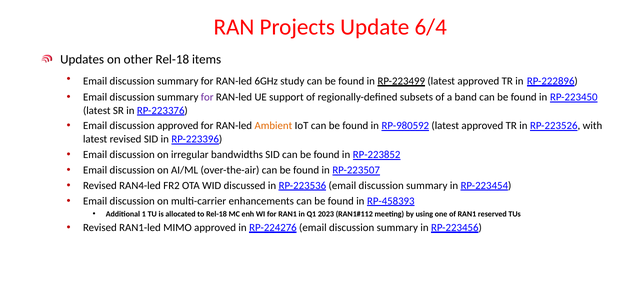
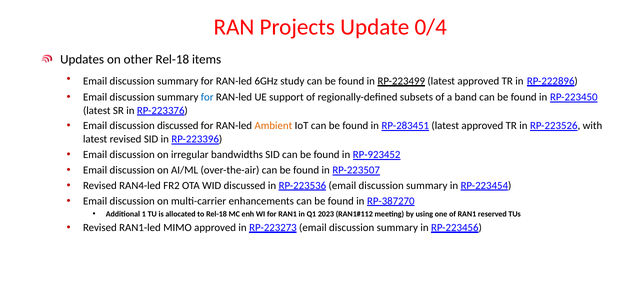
6/4: 6/4 -> 0/4 (431, 27)
for colour: purple -> blue (207, 97)
discussion approved: approved -> discussed (178, 126)
RP-980592: RP-980592 -> RP-283451 (405, 126)
RP-223852: RP-223852 -> RP-923452 (377, 154)
RP-458393: RP-458393 -> RP-387270 (391, 201)
RP-224276: RP-224276 -> RP-223273 (273, 227)
